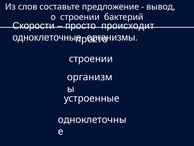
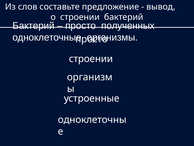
Скорости: Скорости -> Бактерий (34, 26)
происходит: происходит -> полученных (128, 26)
